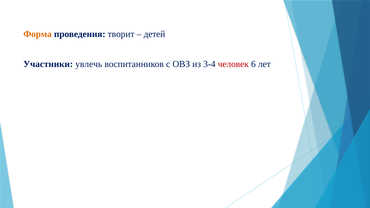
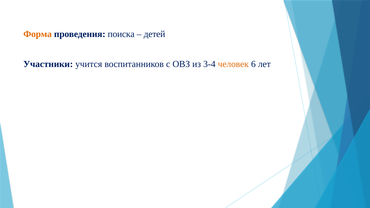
творит: творит -> поиска (121, 34)
увлечь: увлечь -> учится (89, 64)
человек colour: red -> orange (233, 64)
